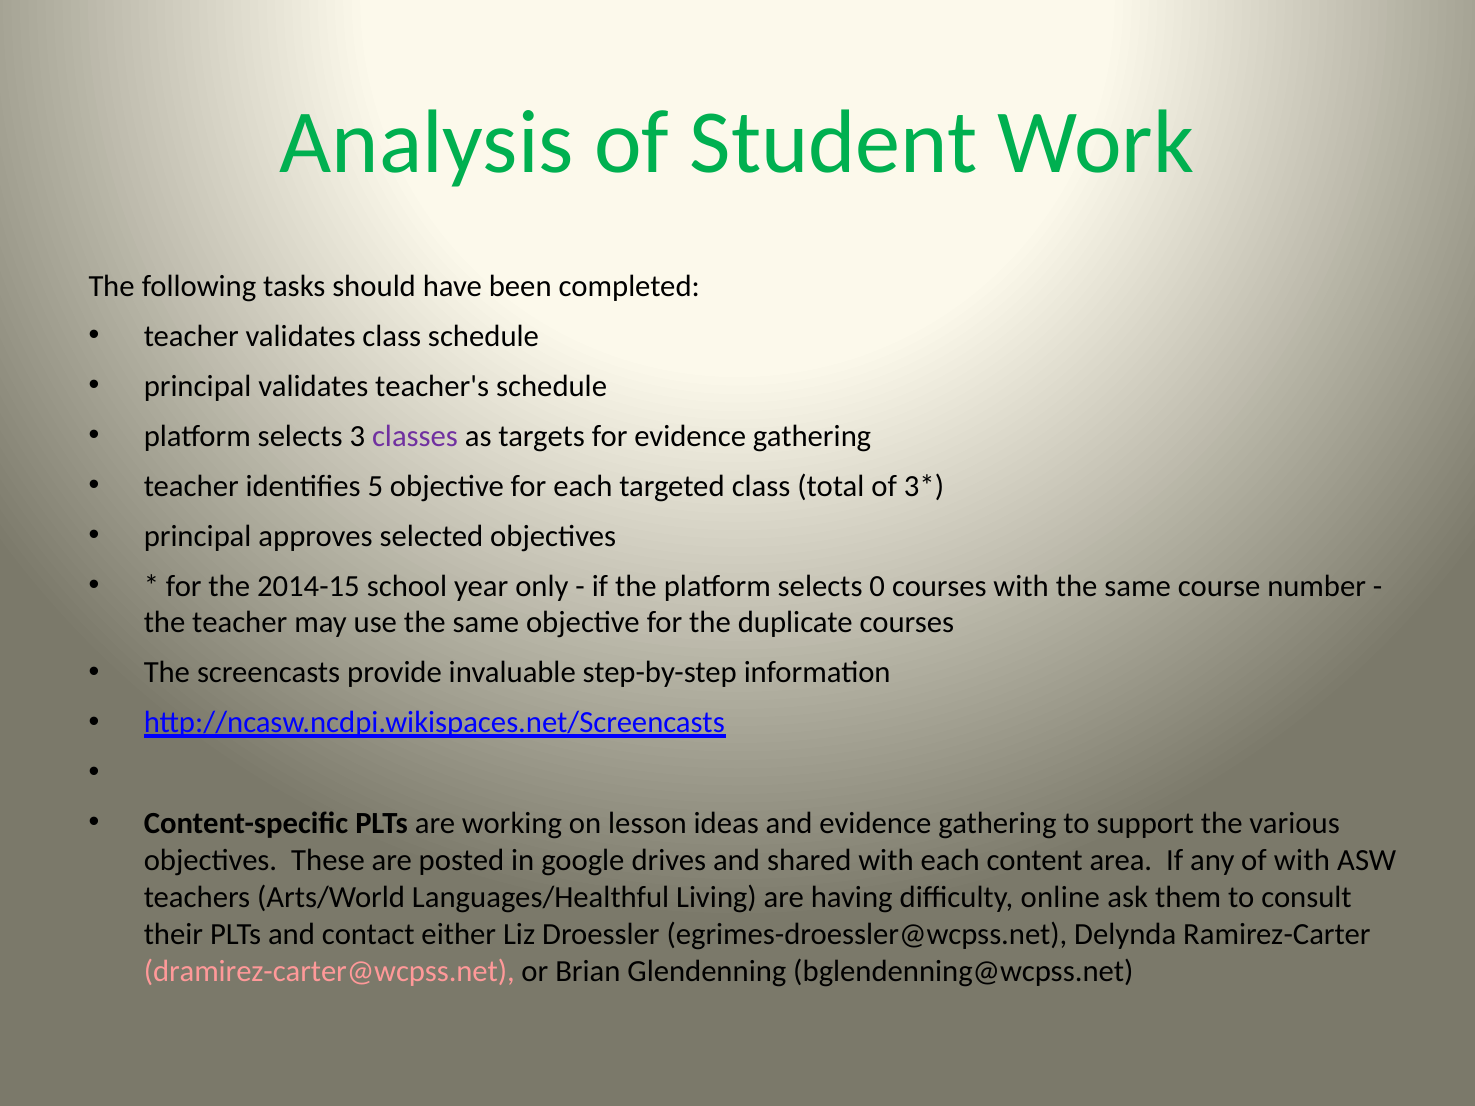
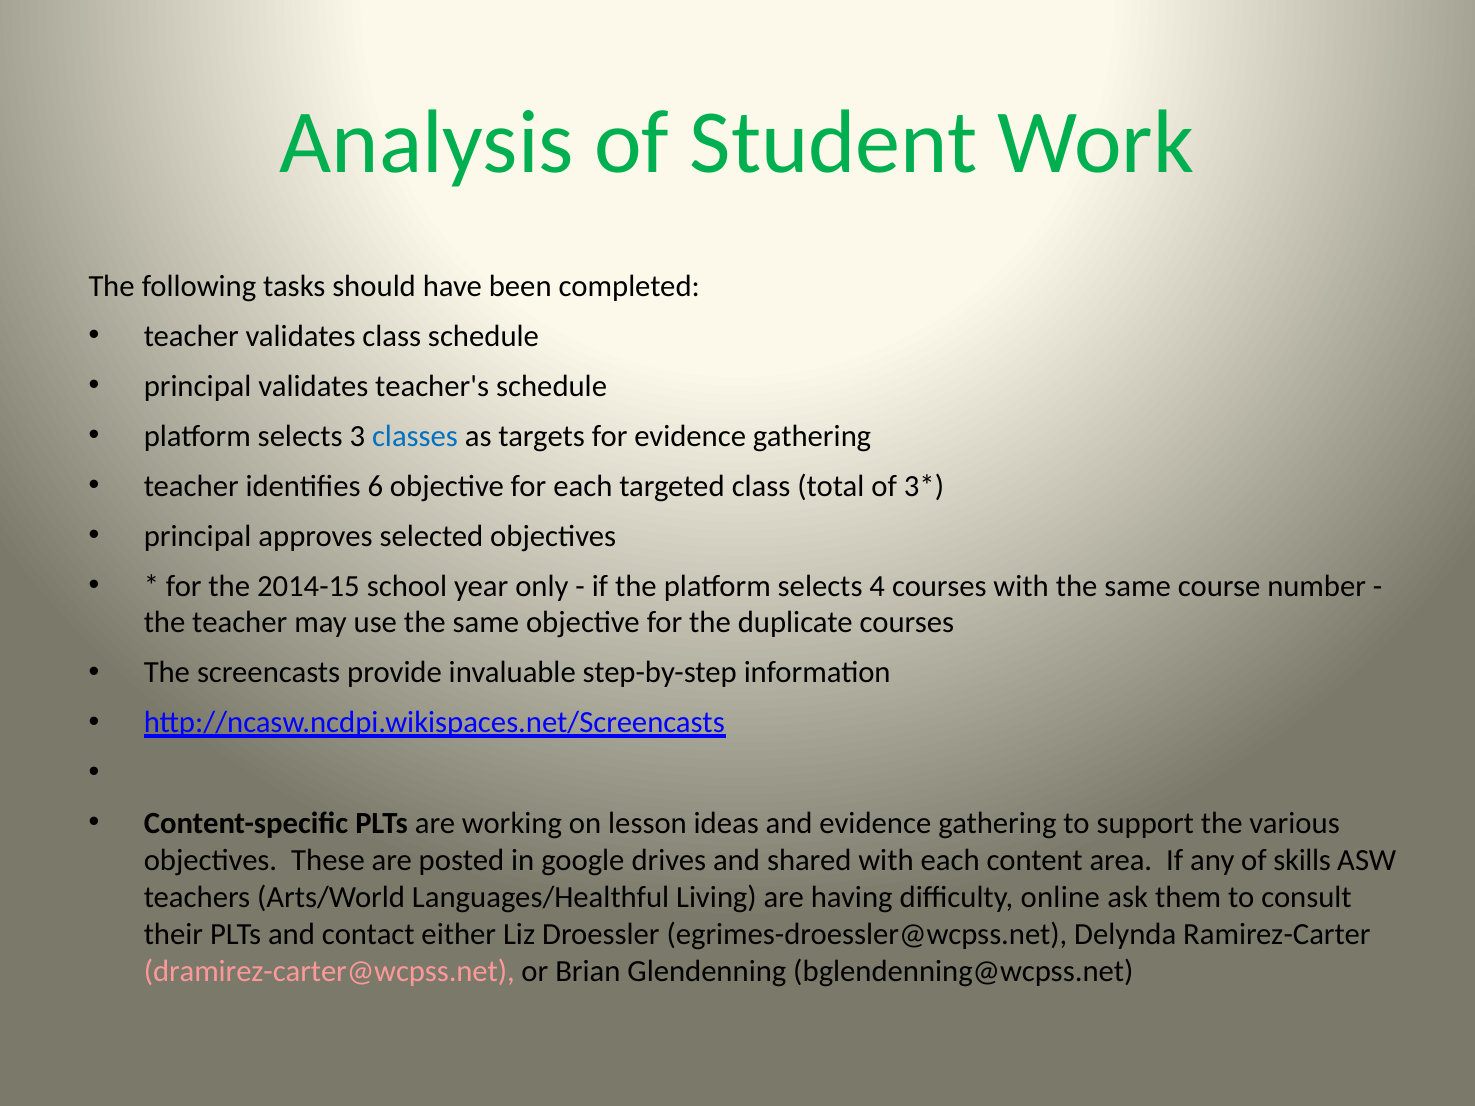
classes colour: purple -> blue (415, 436)
5: 5 -> 6 (375, 486)
0: 0 -> 4 (877, 586)
of with: with -> skills (1302, 861)
